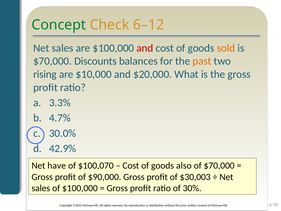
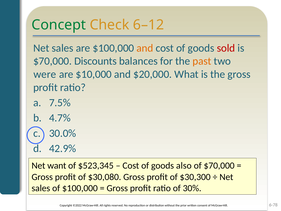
and colour: red -> orange (145, 48)
sold colour: orange -> red (226, 48)
rising: rising -> were (45, 74)
3.3%: 3.3% -> 7.5% (60, 103)
have: have -> want (57, 165)
$100,070: $100,070 -> $523,345 (96, 165)
$90,000: $90,000 -> $30,080 (105, 177)
$30,003: $30,003 -> $30,300 (195, 177)
